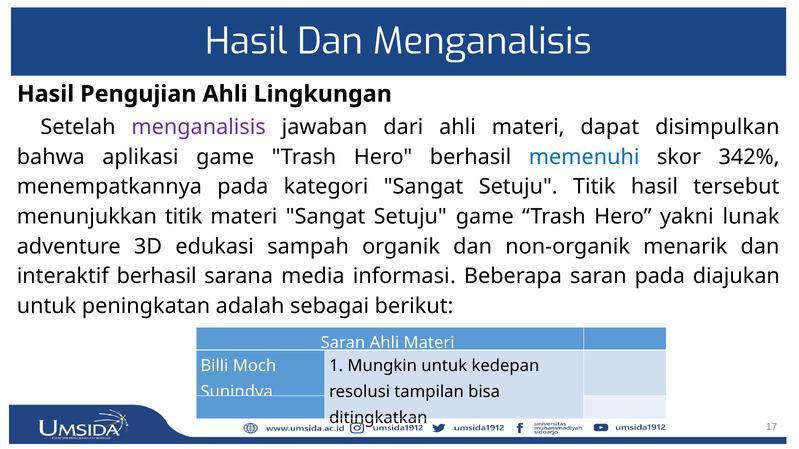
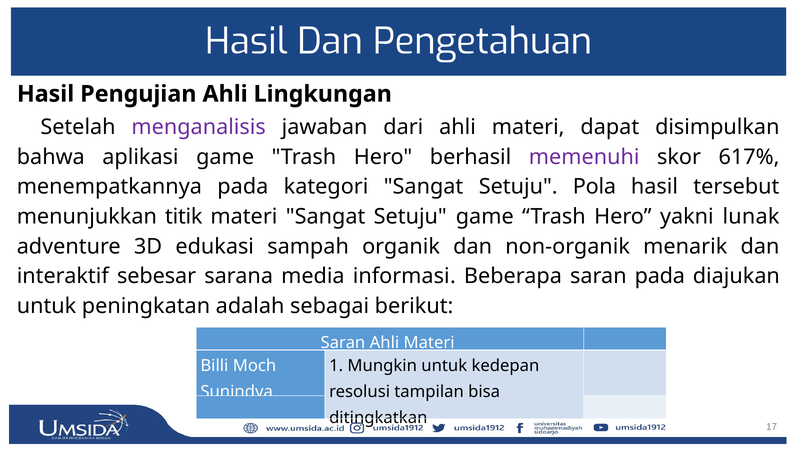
Dan Menganalisis: Menganalisis -> Pengetahuan (482, 41)
memenuhi colour: blue -> purple (584, 157)
342%: 342% -> 617% (749, 157)
Setuju Titik: Titik -> Pola (594, 187)
interaktif berhasil: berhasil -> sebesar (157, 277)
